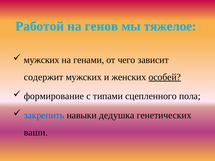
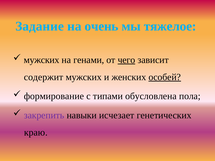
Работой: Работой -> Задание (40, 26)
генов: генов -> очень (102, 26)
чего underline: none -> present (126, 60)
сцепленного: сцепленного -> обусловлена (151, 96)
закрепить colour: blue -> purple (44, 115)
дедушка: дедушка -> исчезает (117, 115)
ваши: ваши -> краю (36, 133)
